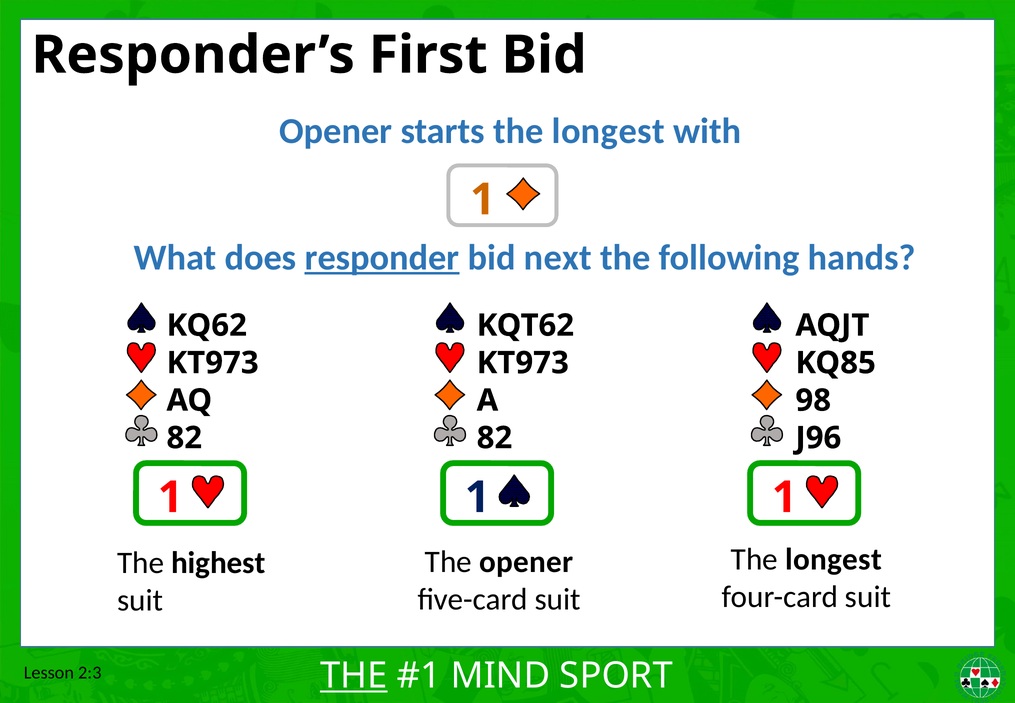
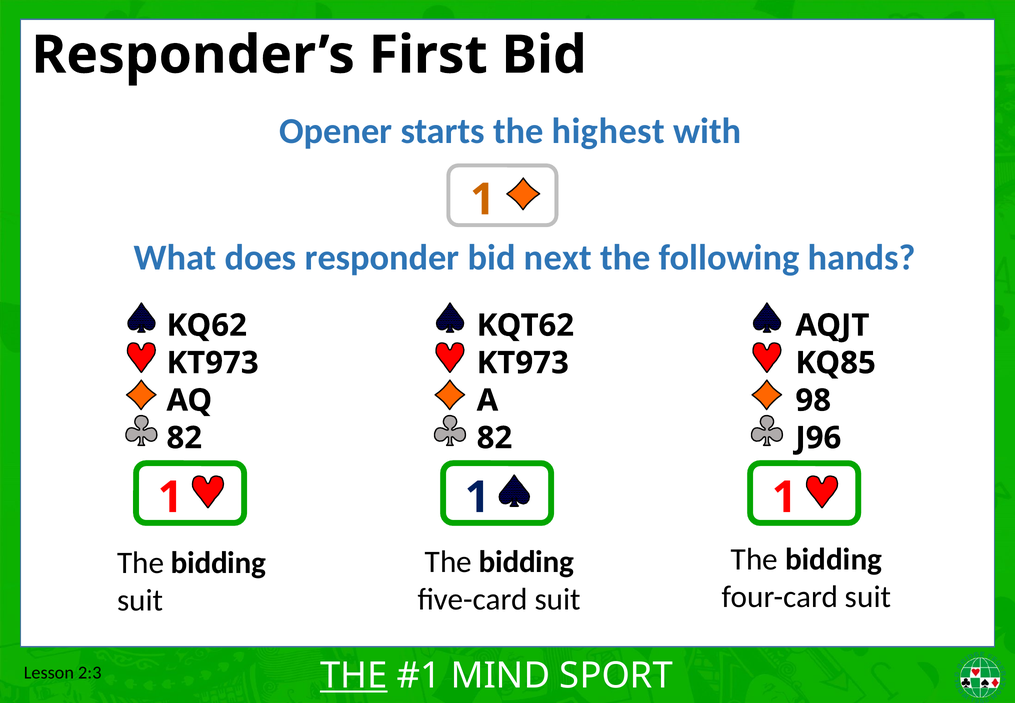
starts the longest: longest -> highest (608, 131)
responder underline: present -> none (382, 257)
longest: longest -> bidding (834, 559)
opener: opener -> bidding (526, 562)
highest: highest -> bidding (218, 563)
